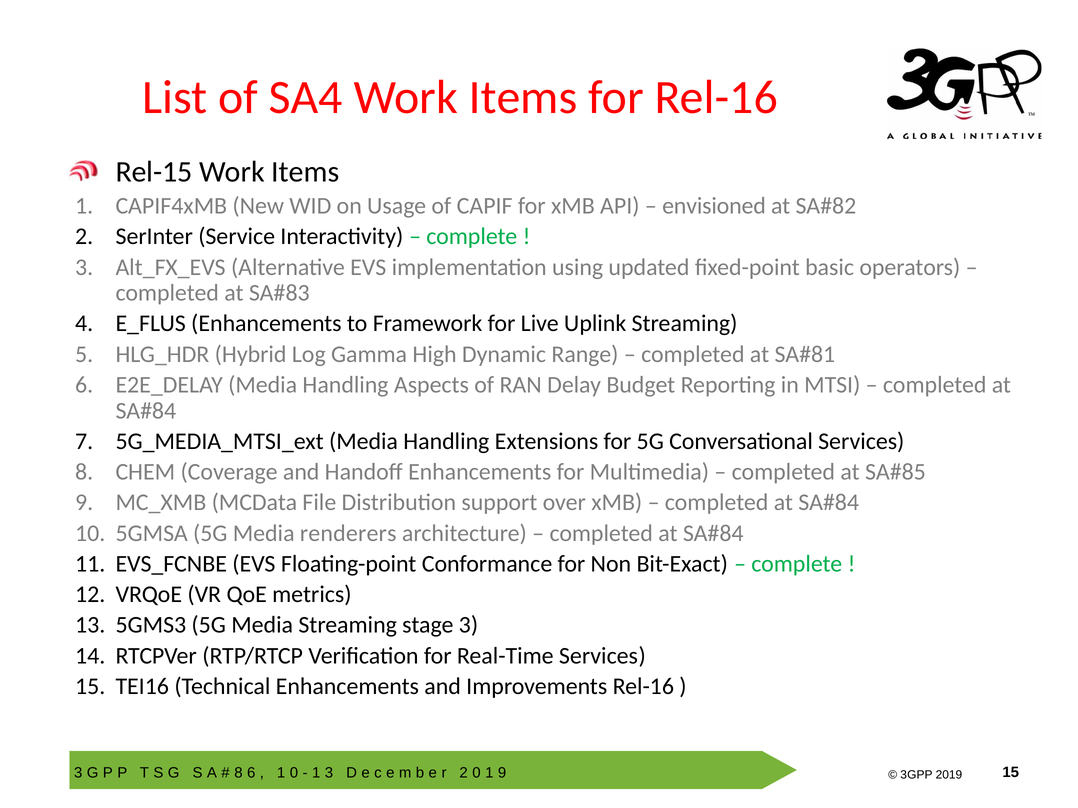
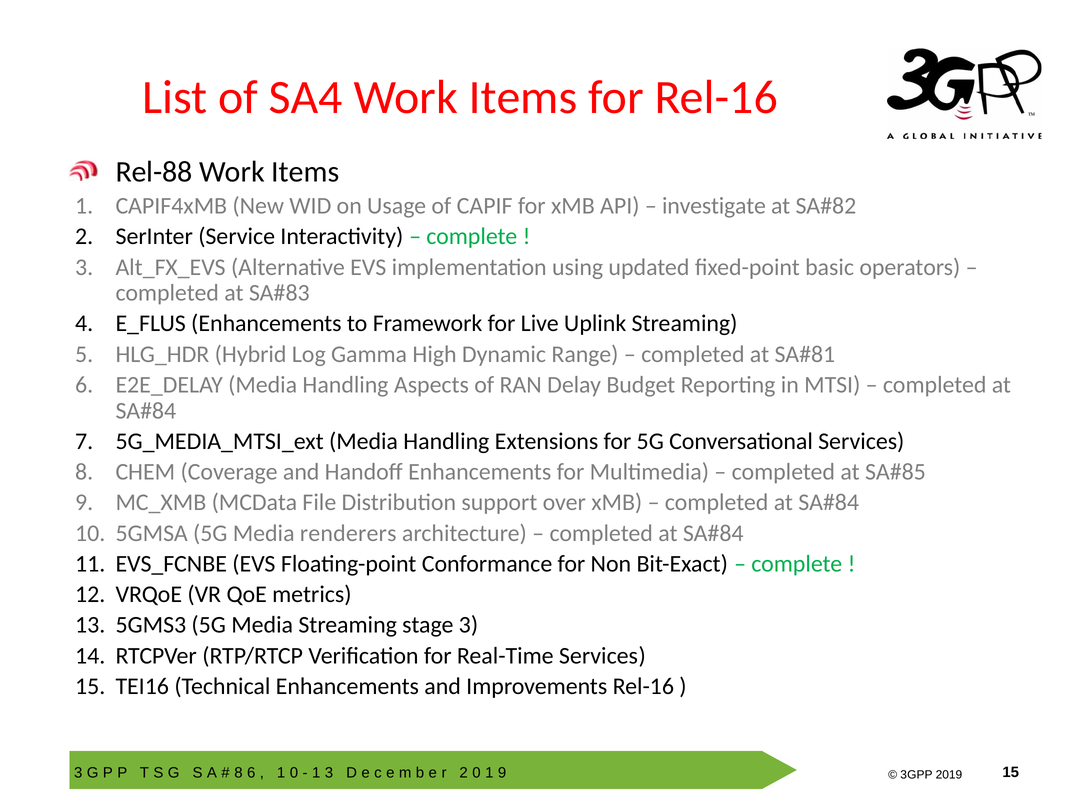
Rel-15: Rel-15 -> Rel-88 (154, 172)
envisioned: envisioned -> investigate (714, 206)
